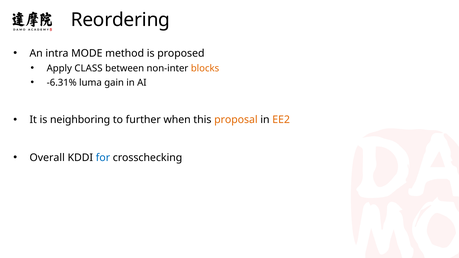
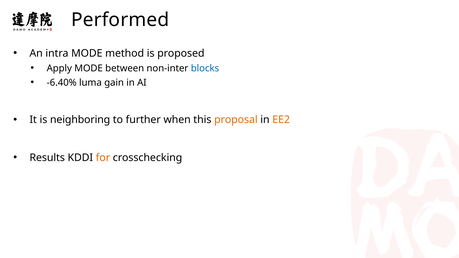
Reordering: Reordering -> Performed (120, 20)
Apply CLASS: CLASS -> MODE (89, 68)
blocks colour: orange -> blue (205, 68)
-6.31%: -6.31% -> -6.40% (62, 83)
Overall: Overall -> Results (47, 158)
for colour: blue -> orange (103, 158)
